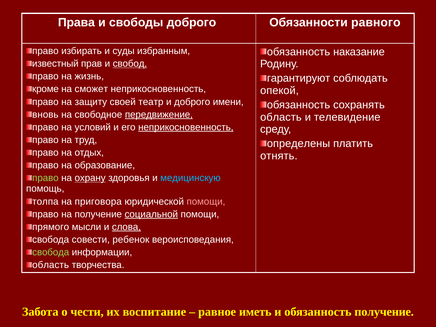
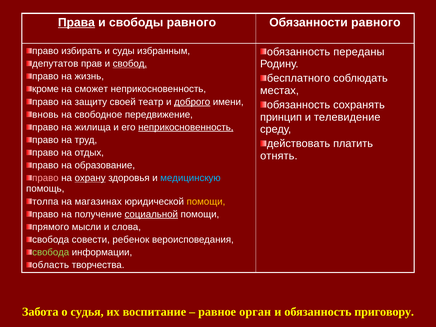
Права underline: none -> present (76, 22)
свободы доброго: доброго -> равного (191, 22)
наказание: наказание -> переданы (359, 52)
известный: известный -> депутатов (55, 64)
гарантируют: гарантируют -> бесплатного (299, 78)
опекой: опекой -> местах (280, 91)
доброго underline: none -> present (192, 102)
передвижение underline: present -> none (159, 115)
область: область -> принцип (281, 117)
условий: условий -> жилища (93, 127)
определены: определены -> действовать (299, 144)
право colour: light green -> pink (45, 178)
приговора: приговора -> магазинах (98, 201)
помощи colour: pink -> yellow (206, 201)
слова underline: present -> none (126, 227)
чести: чести -> судья (87, 312)
иметь: иметь -> орган (255, 312)
обязанность получение: получение -> приговору (384, 312)
